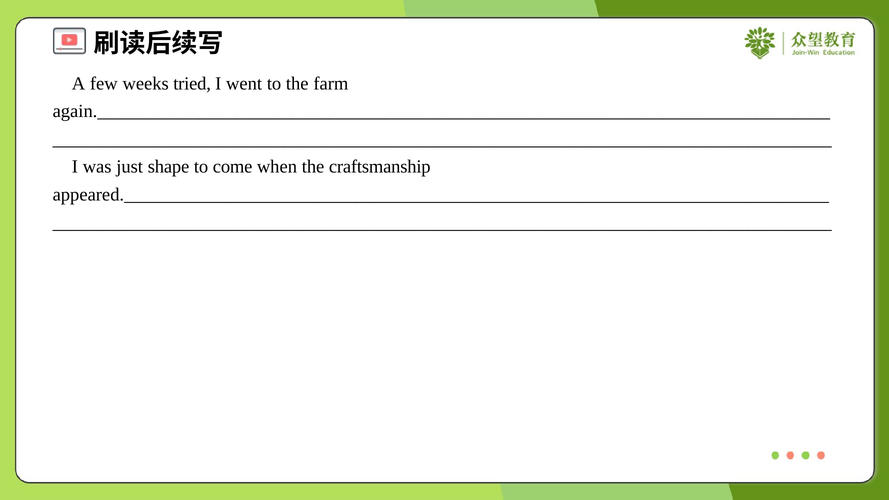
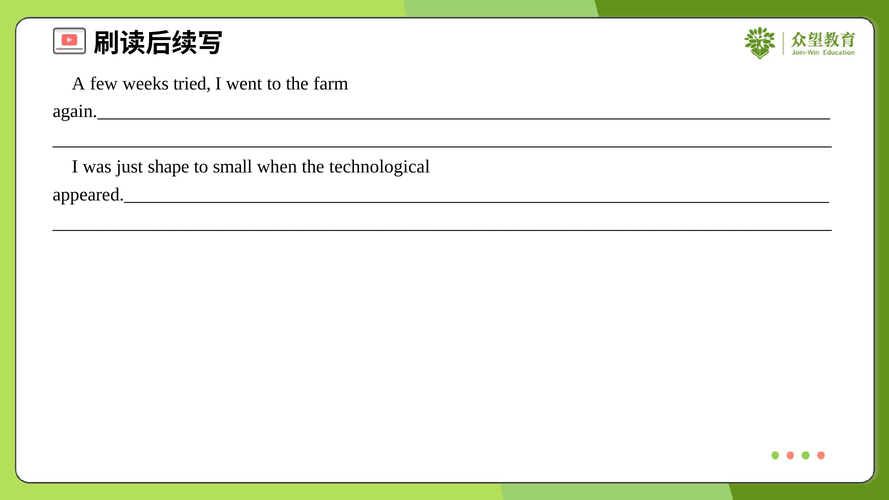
come: come -> small (233, 167)
craftsmanship: craftsmanship -> technological (380, 167)
